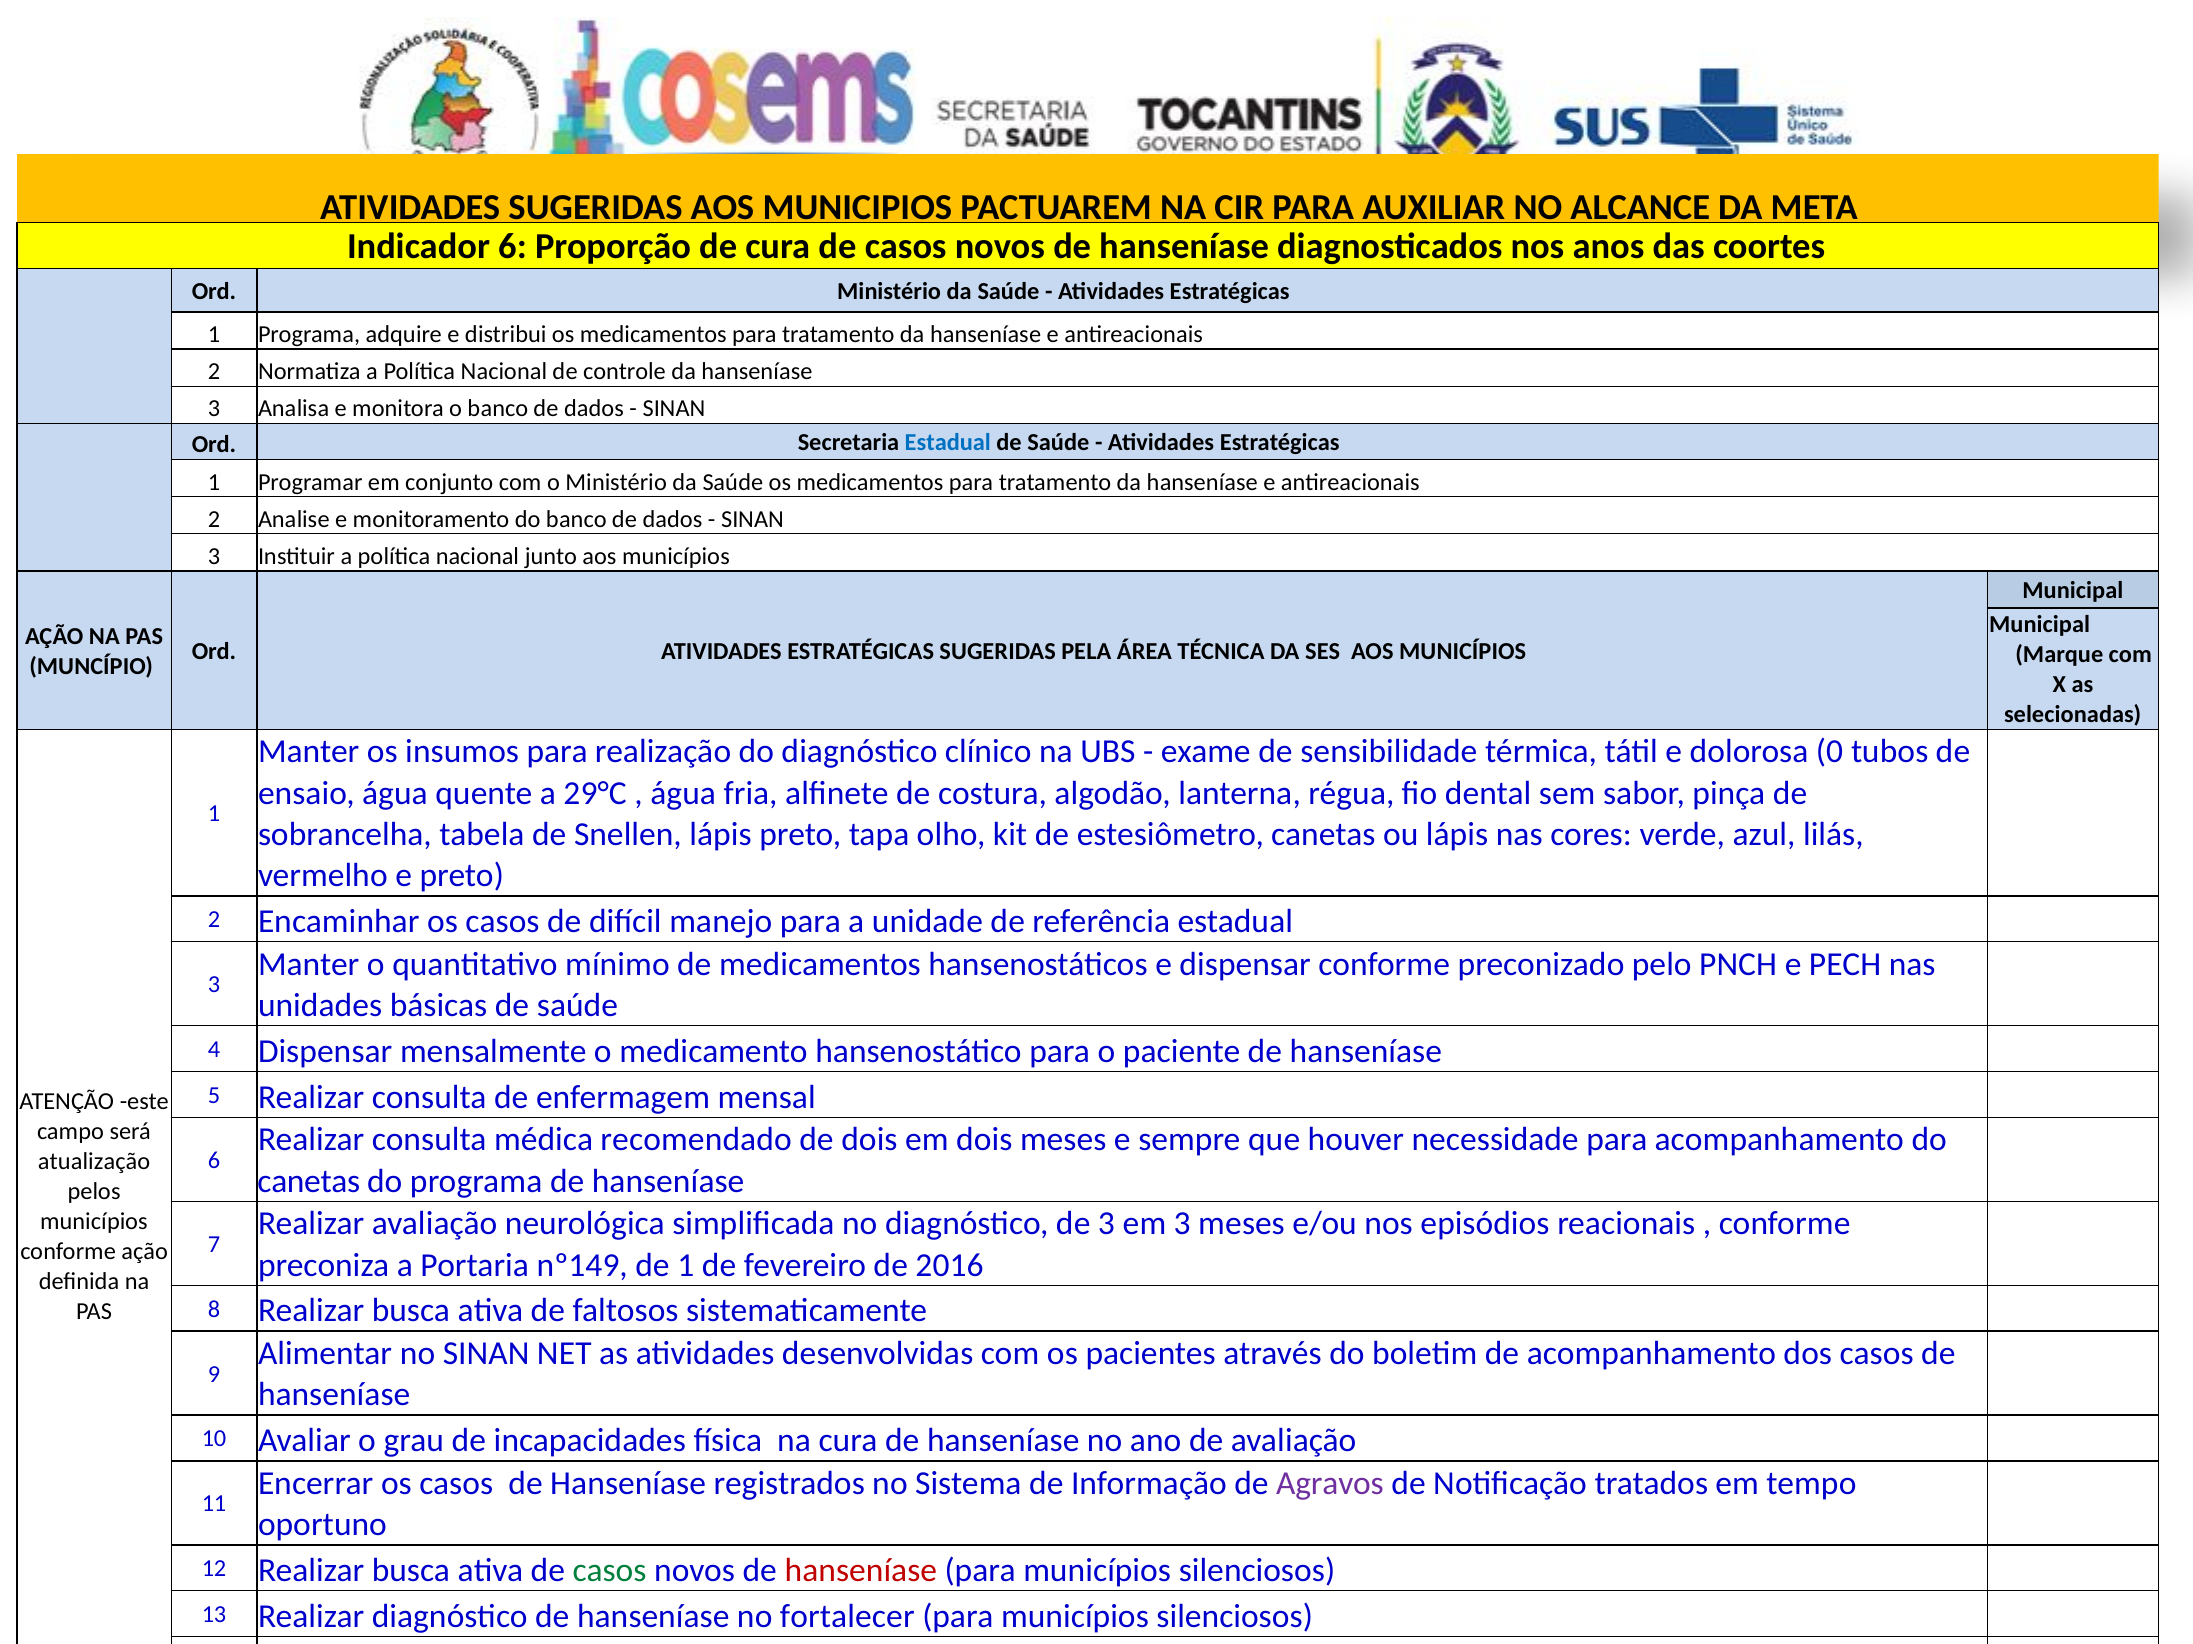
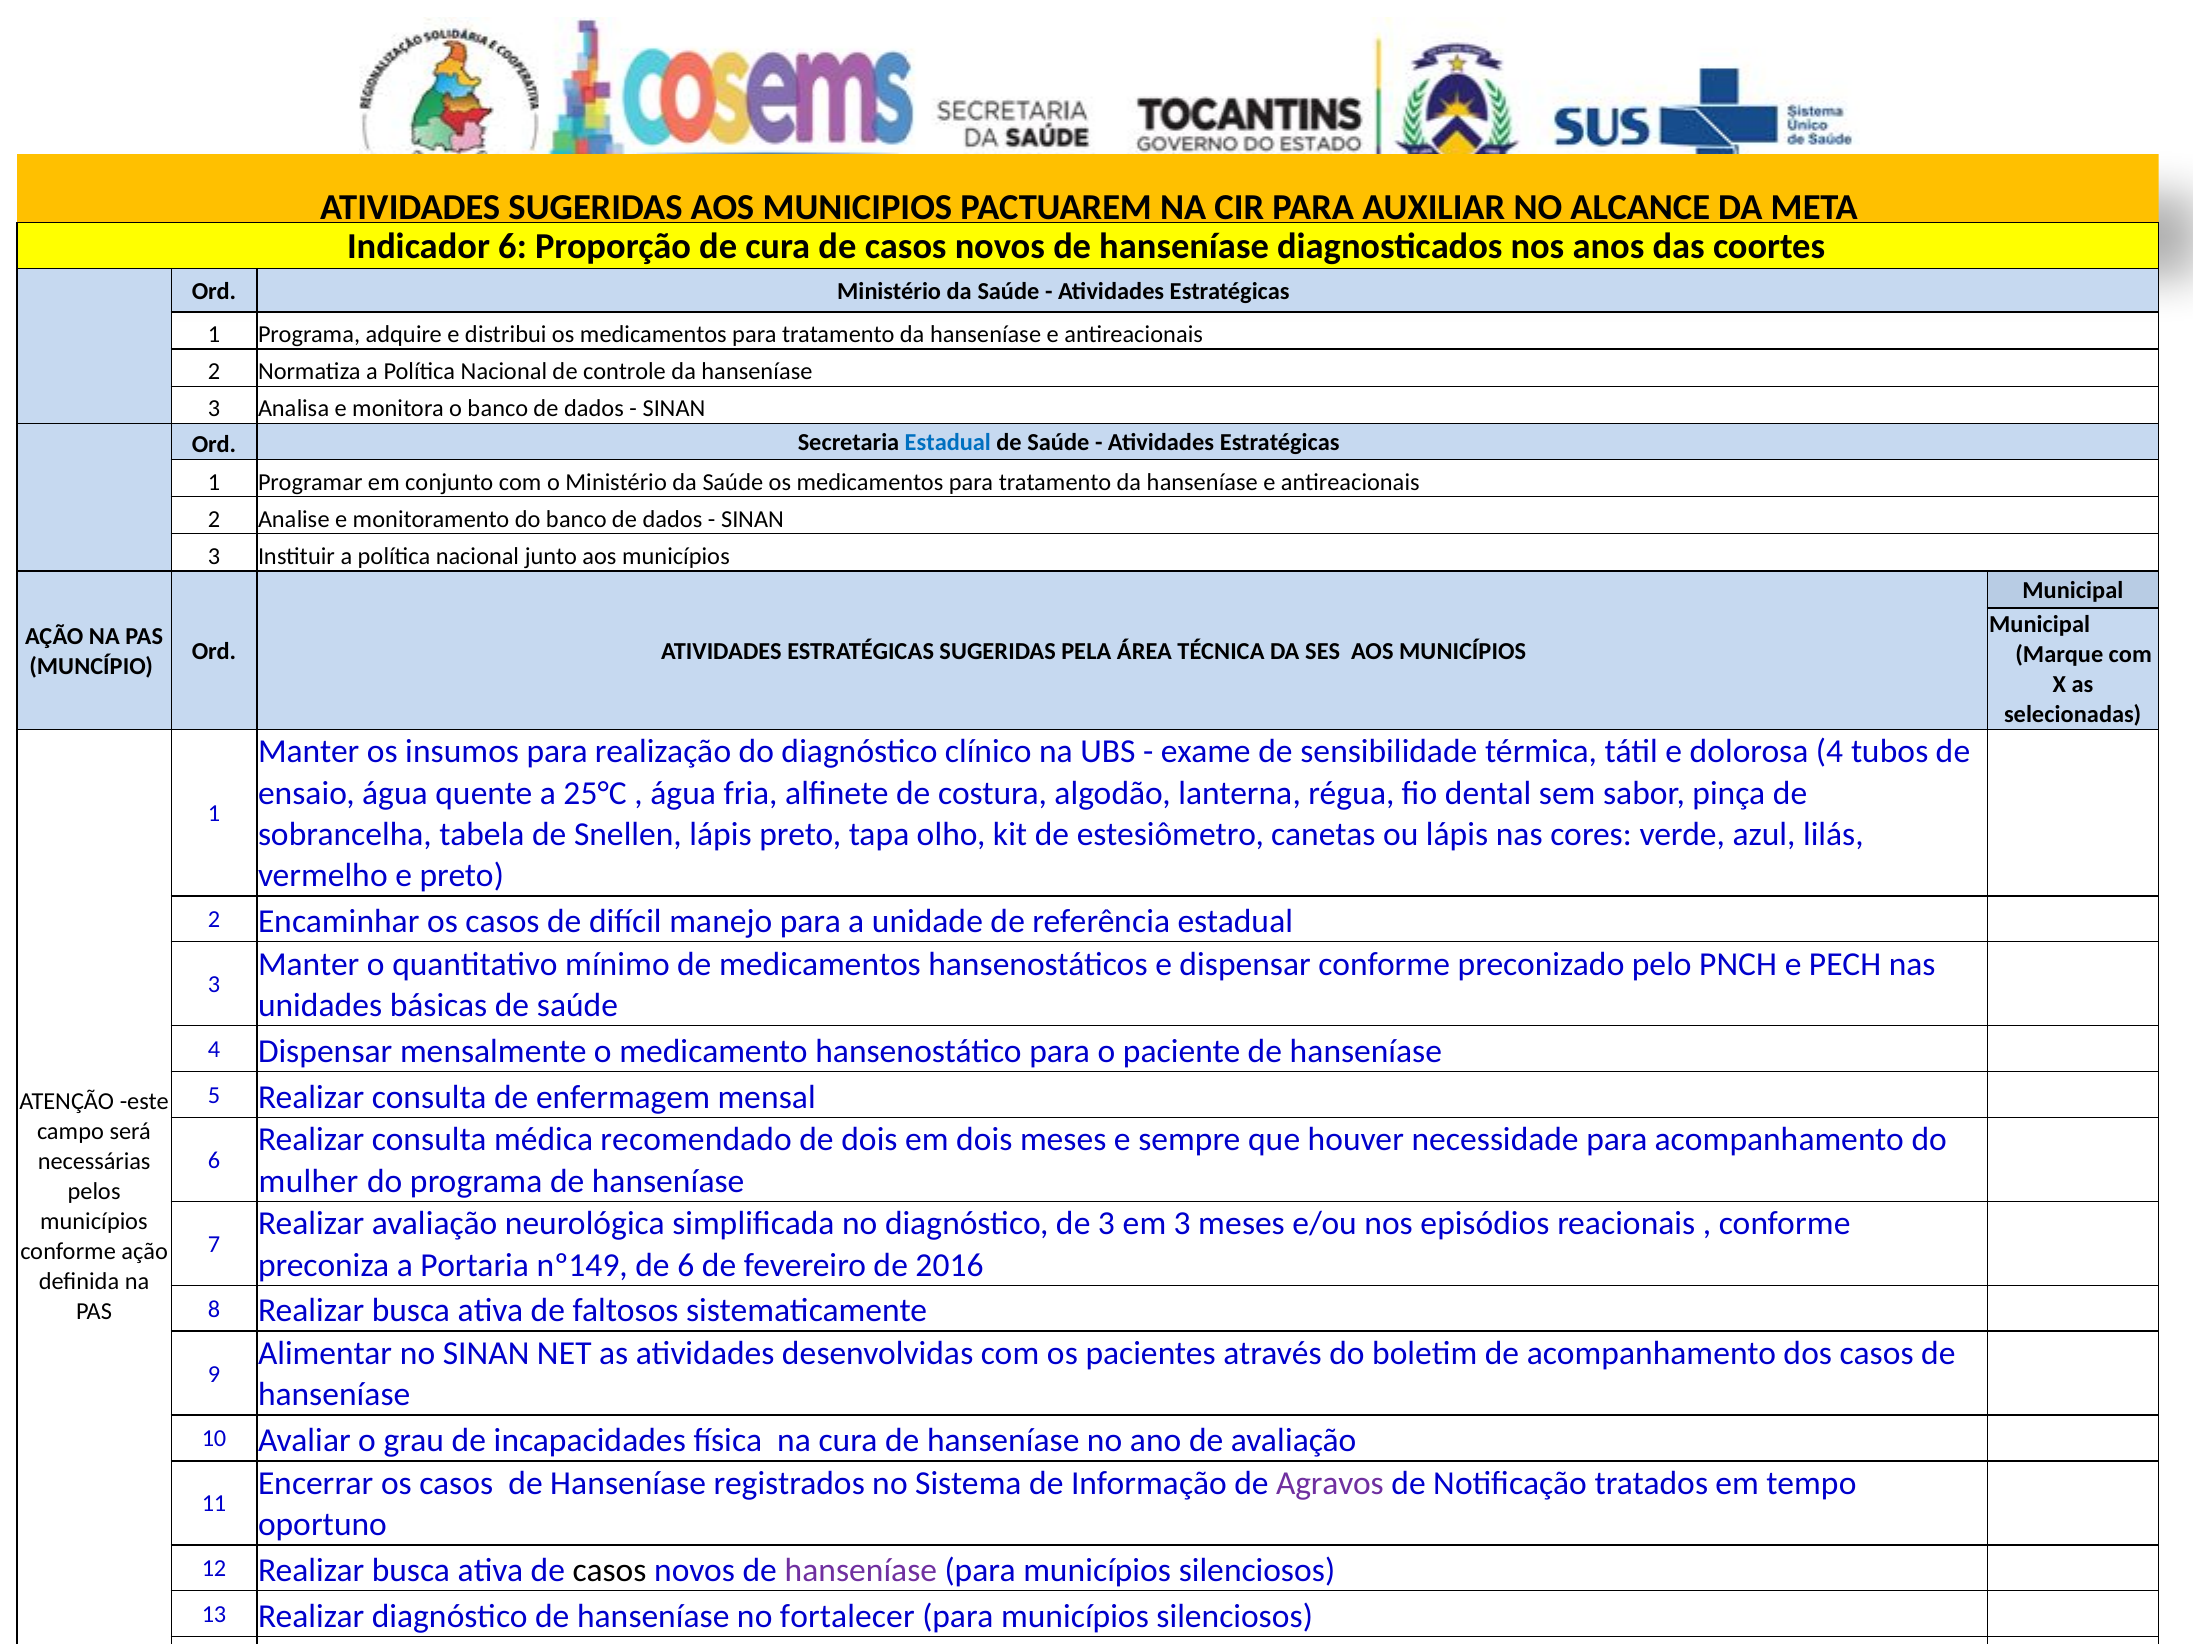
dolorosa 0: 0 -> 4 (1830, 752)
29°C: 29°C -> 25°C (595, 793)
atualização: atualização -> necessárias (94, 1162)
canetas: canetas -> mulher (308, 1182)
de 1: 1 -> 6 (686, 1266)
casos colour: green -> black (610, 1571)
hanseníase colour: red -> purple (861, 1571)
